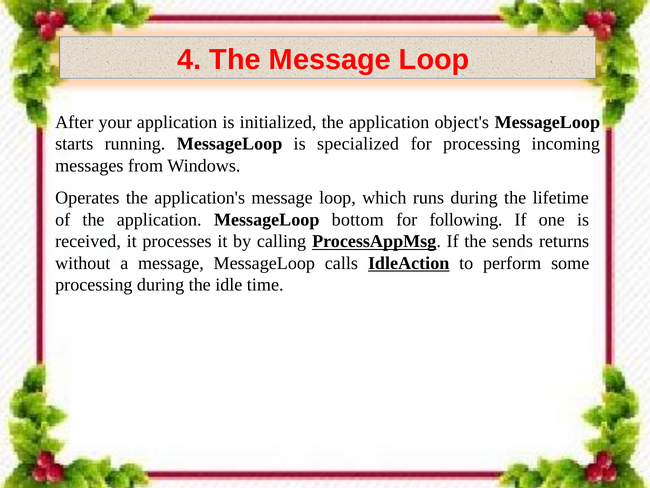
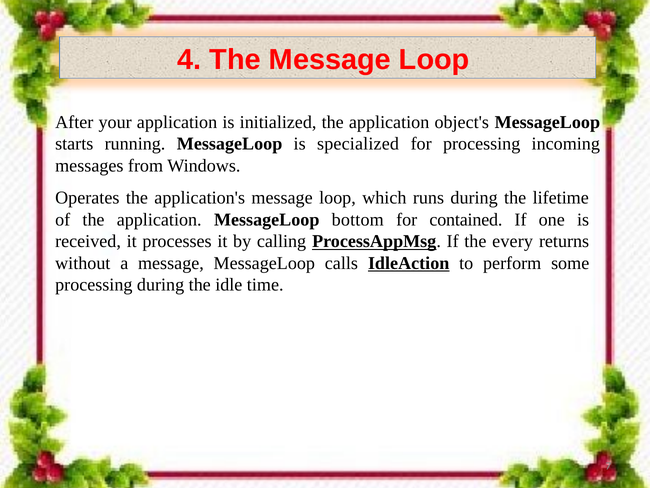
following: following -> contained (466, 219)
sends: sends -> every (513, 241)
